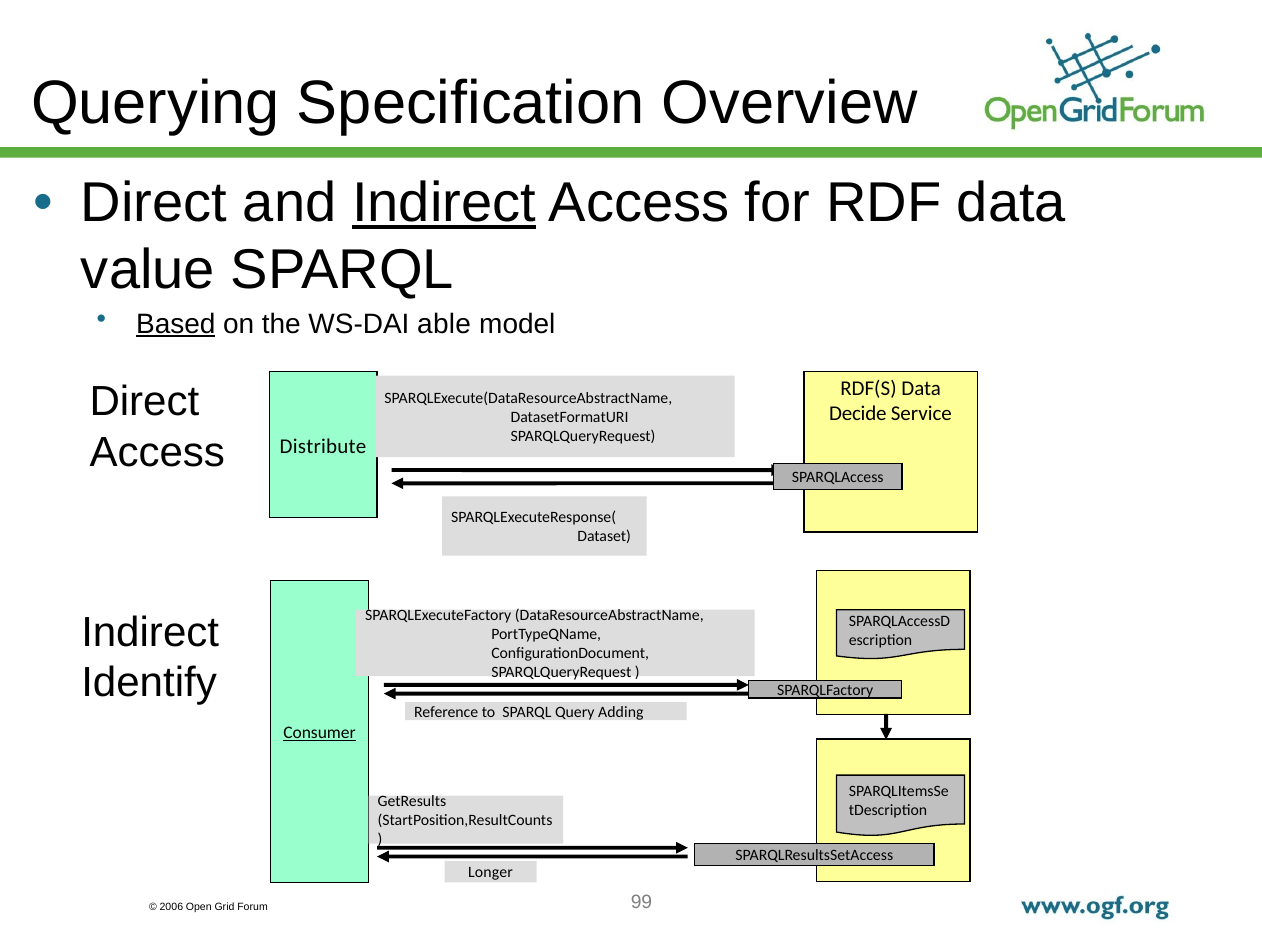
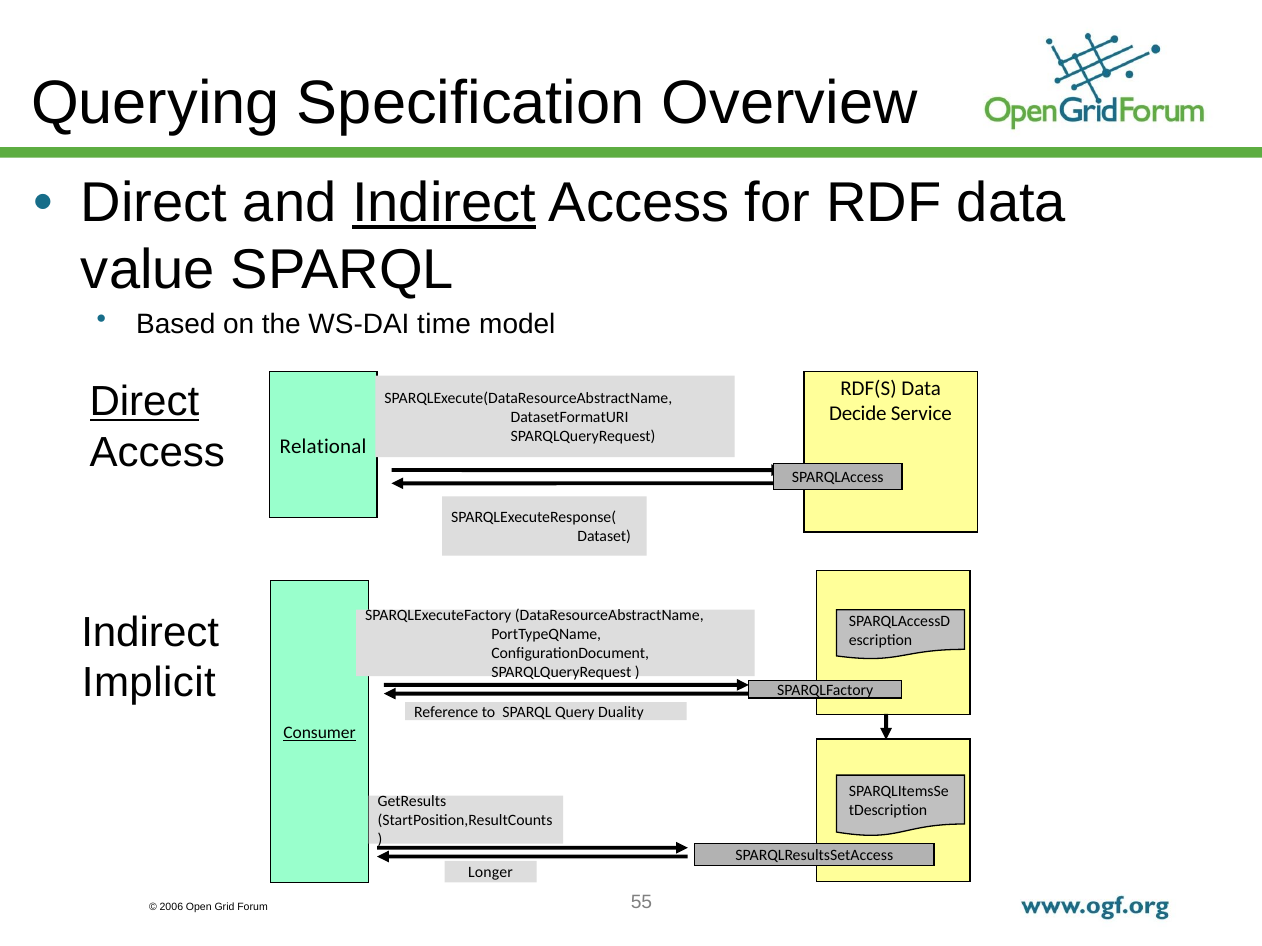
Based underline: present -> none (176, 324)
able: able -> time (444, 324)
Direct underline: none -> present (144, 402)
Distribute: Distribute -> Relational (323, 446)
Identify: Identify -> Implicit (149, 683)
Adding: Adding -> Duality (621, 713)
99: 99 -> 55 (641, 903)
